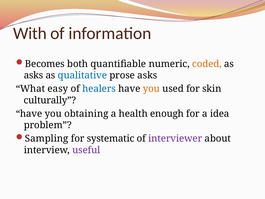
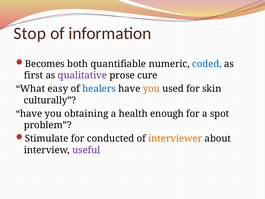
With: With -> Stop (30, 33)
coded colour: orange -> blue (207, 64)
asks: asks -> first (33, 75)
qualitative colour: blue -> purple (82, 75)
prose asks: asks -> cure (147, 75)
idea: idea -> spot (220, 114)
Sampling: Sampling -> Stimulate (47, 138)
systematic: systematic -> conducted (111, 138)
interviewer colour: purple -> orange (175, 138)
